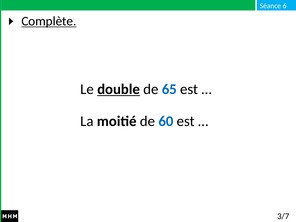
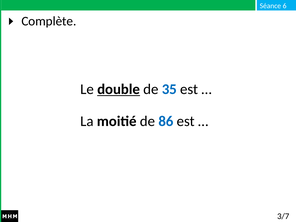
Complète underline: present -> none (49, 21)
65: 65 -> 35 (169, 89)
60: 60 -> 86 (166, 121)
